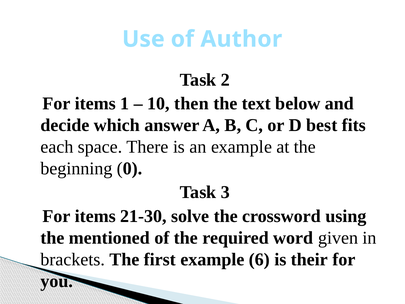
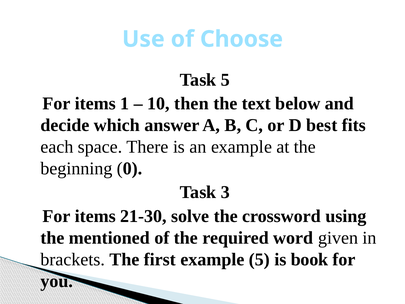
Author: Author -> Choose (242, 39)
Task 2: 2 -> 5 (225, 80)
example 6: 6 -> 5 (259, 259)
their: their -> book (310, 259)
